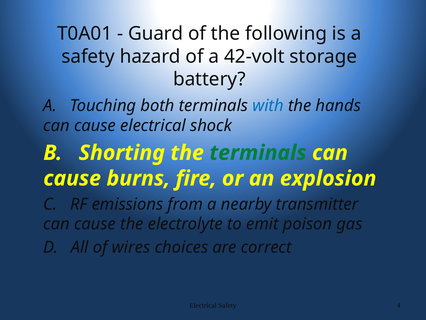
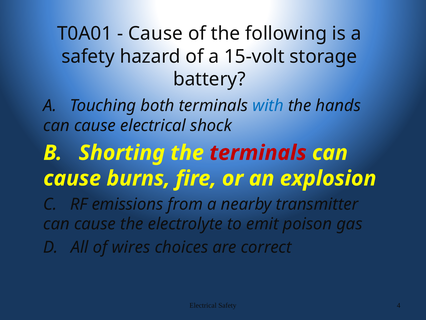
Guard: Guard -> Cause (156, 34)
42-volt: 42-volt -> 15-volt (254, 56)
terminals colour: green -> red (258, 153)
